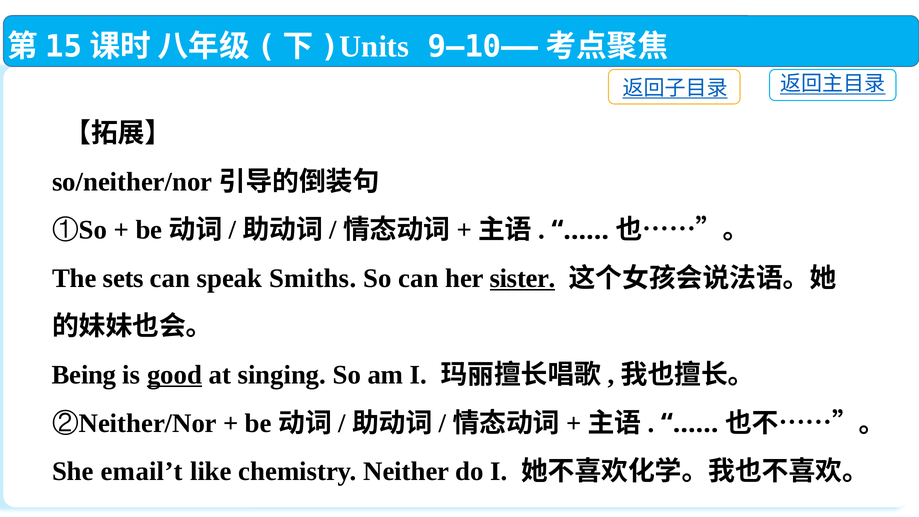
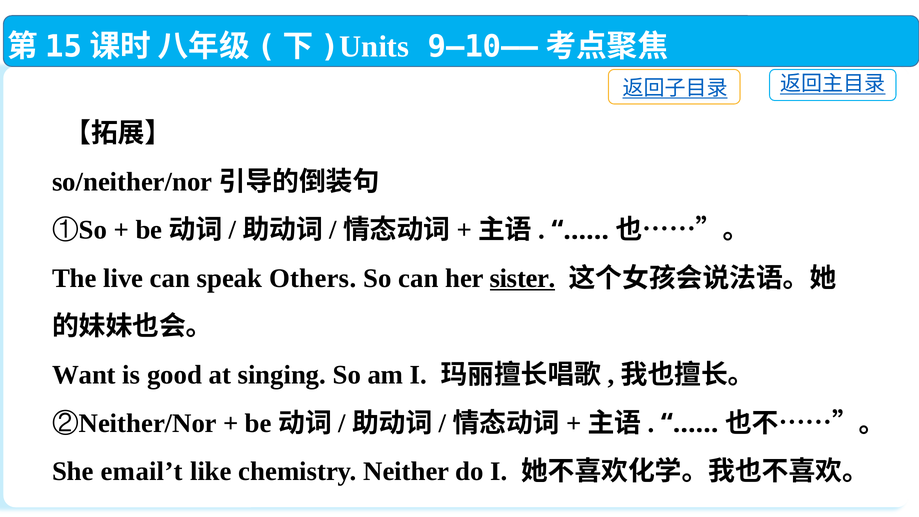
sets: sets -> live (123, 278)
Smiths: Smiths -> Others (313, 278)
Being: Being -> Want (84, 375)
good underline: present -> none (175, 375)
